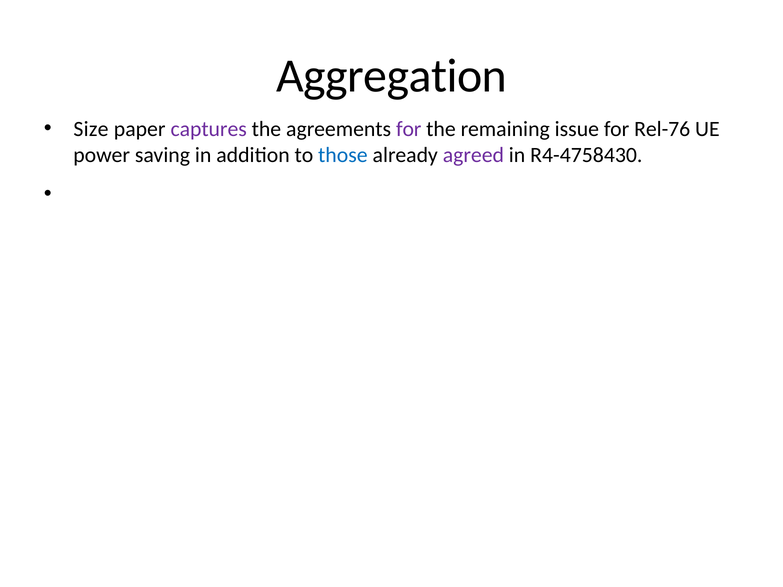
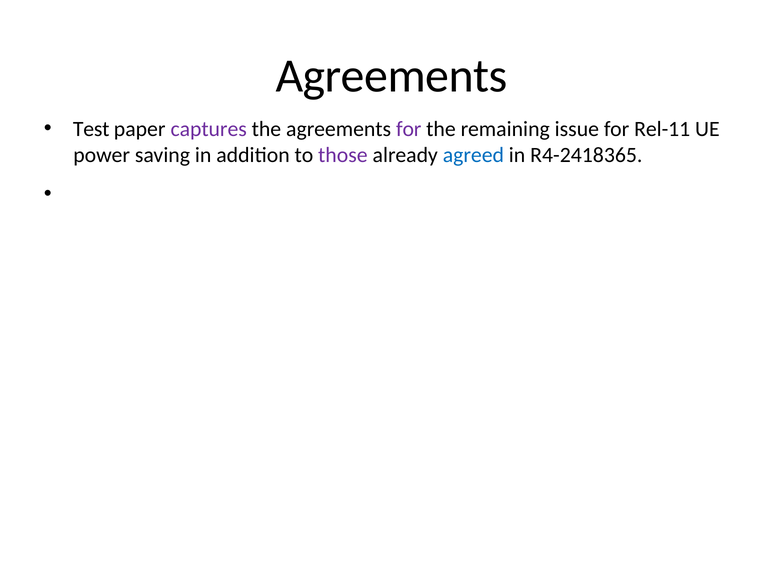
Aggregation: Aggregation -> Agreements (392, 76)
Size: Size -> Test (91, 129)
Rel-76: Rel-76 -> Rel-11 (662, 129)
those colour: blue -> purple (343, 155)
agreed colour: purple -> blue (473, 155)
R4-4758430: R4-4758430 -> R4-2418365 (586, 155)
